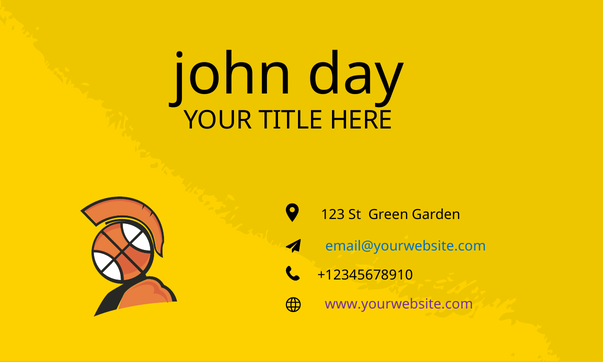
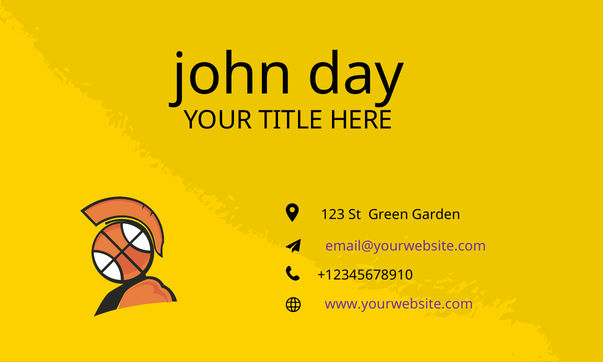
email@yourwebsite.com colour: blue -> purple (406, 246)
